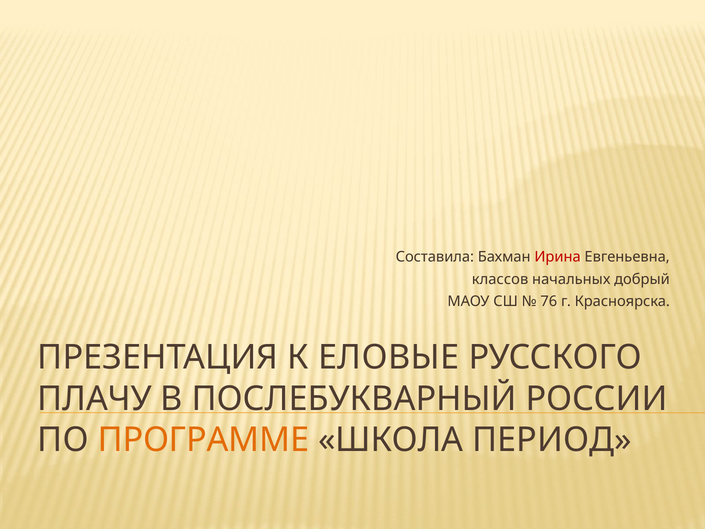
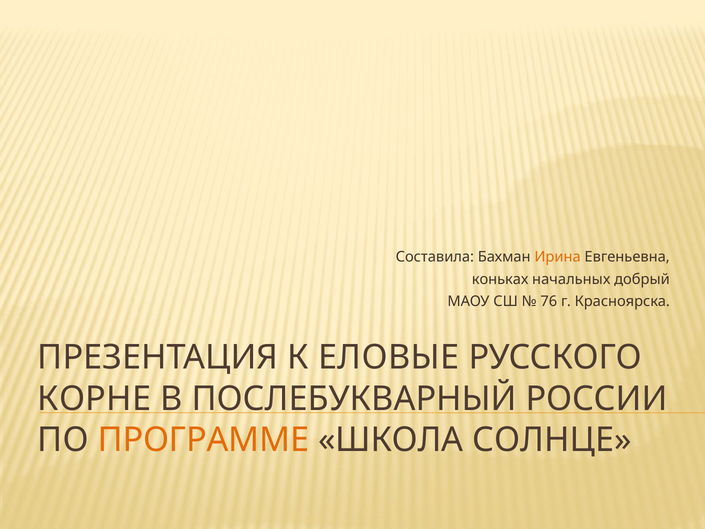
Ирина colour: red -> orange (558, 257)
классов: классов -> коньках (500, 279)
ПЛАЧУ: ПЛАЧУ -> КОРНЕ (94, 399)
ПЕРИОД: ПЕРИОД -> СОЛНЦЕ (552, 440)
